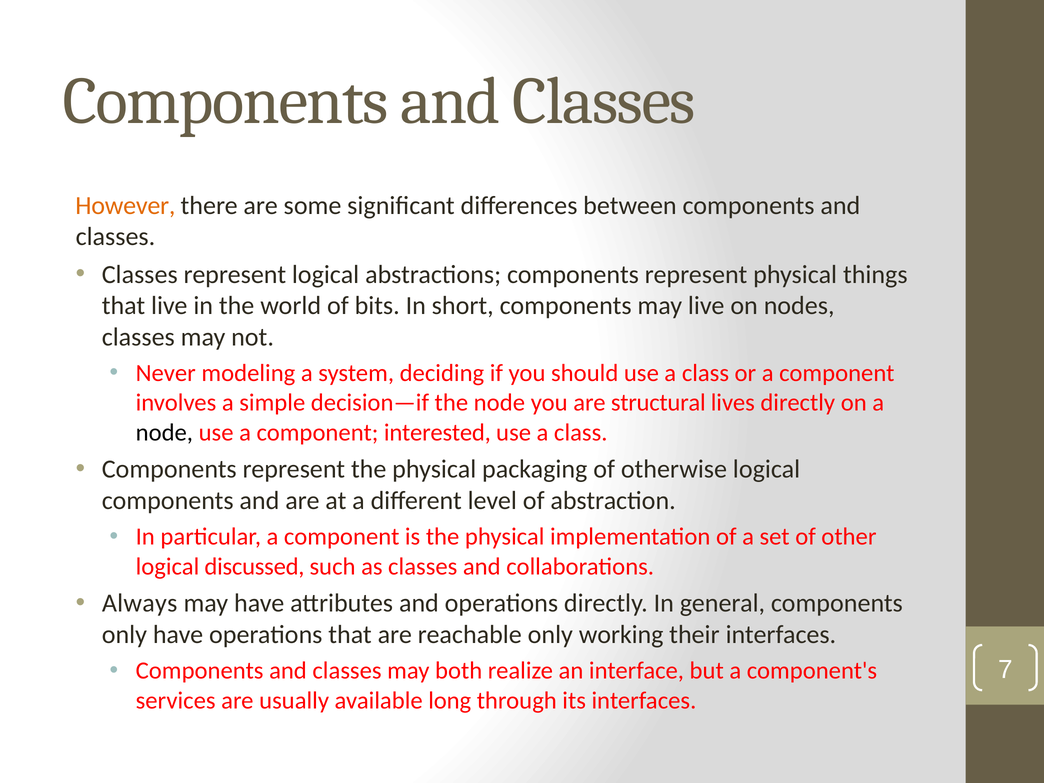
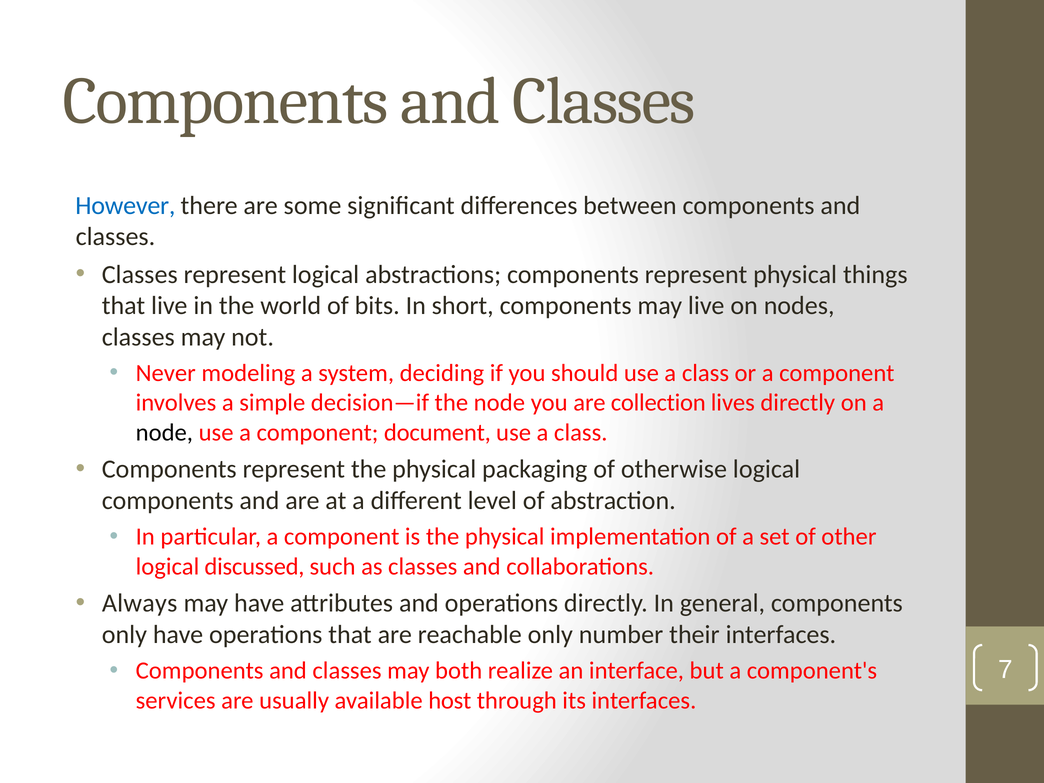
However colour: orange -> blue (125, 205)
structural: structural -> collection (658, 403)
interested: interested -> document (437, 432)
working: working -> number (621, 635)
long: long -> host (450, 700)
